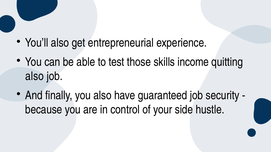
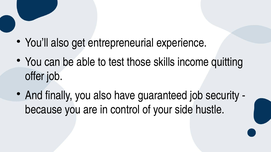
also: also -> offer (35, 76)
